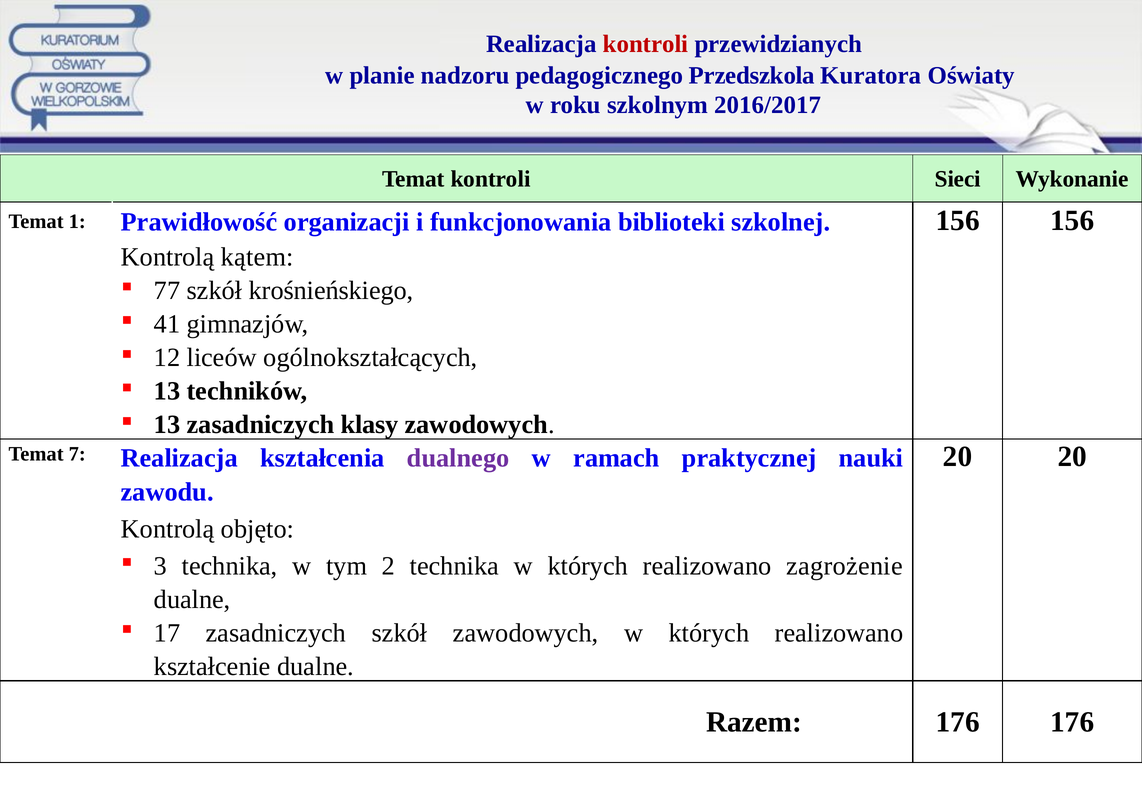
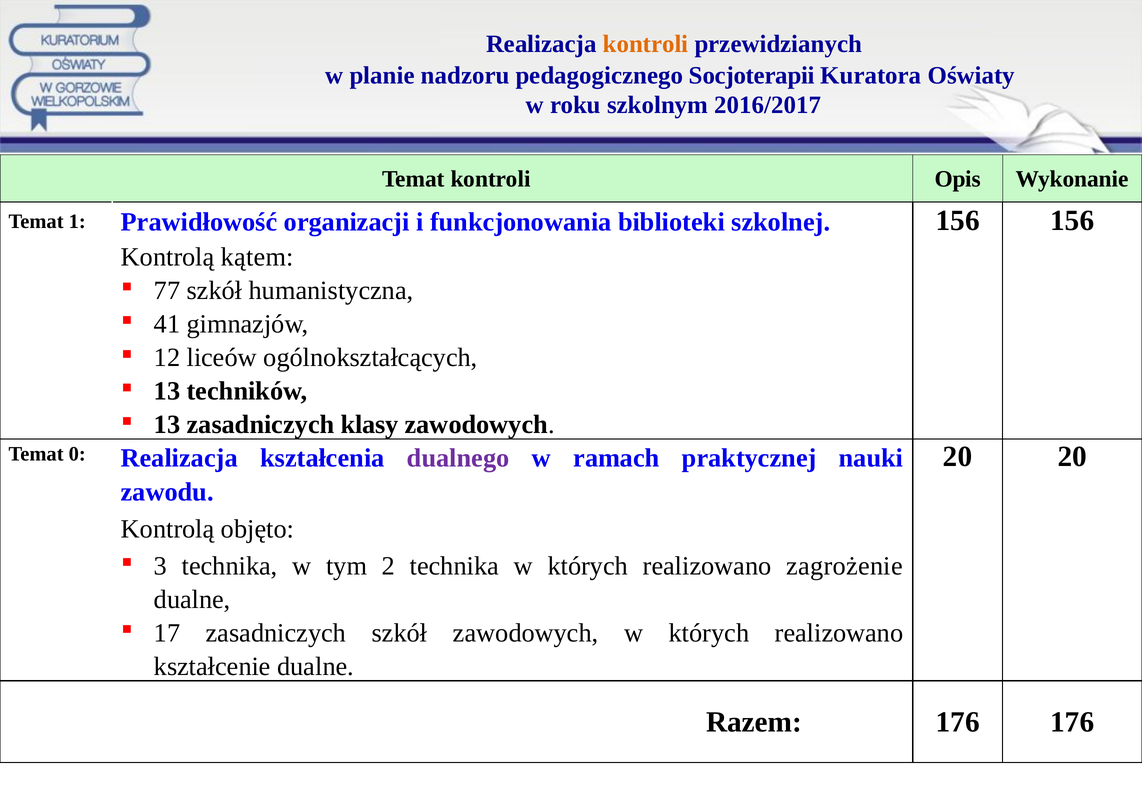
kontroli colour: red -> orange (646, 44)
Przedszkola: Przedszkola -> Socjoterapii (752, 75)
Sieci: Sieci -> Opis (958, 179)
krośnieńskiego: krośnieńskiego -> humanistyczna (331, 290)
7: 7 -> 0 (77, 454)
